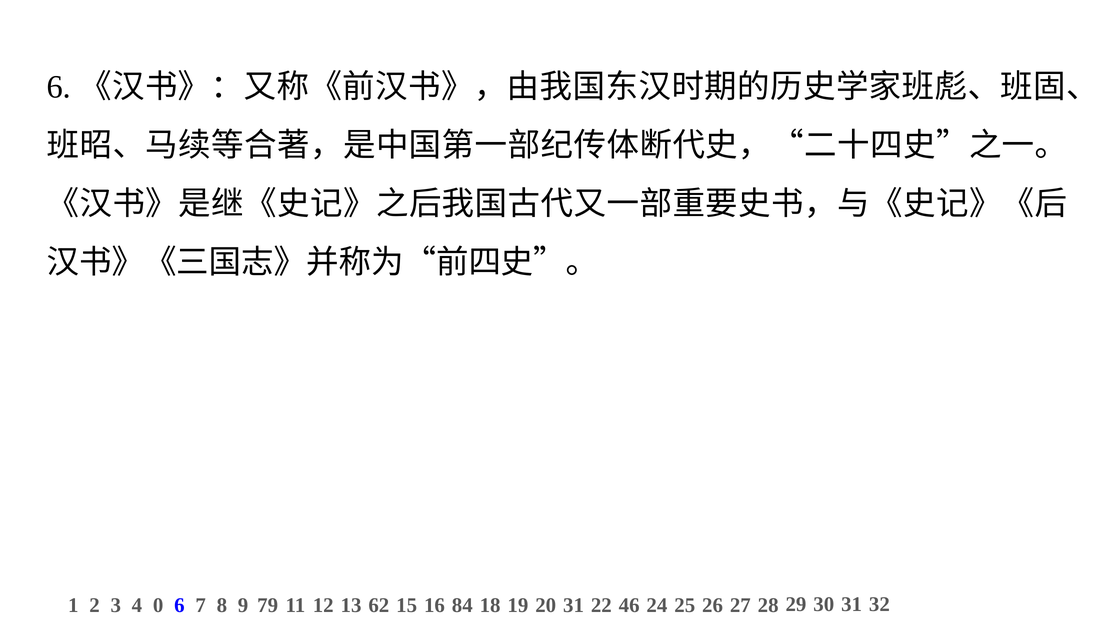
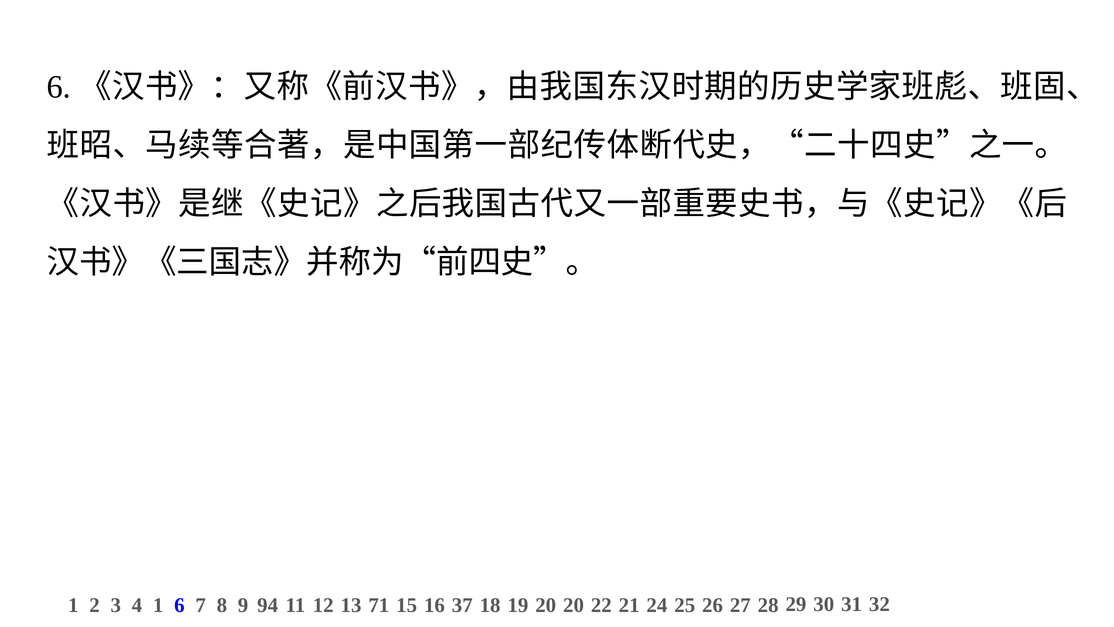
4 0: 0 -> 1 (158, 605)
79: 79 -> 94 (268, 605)
62: 62 -> 71 (379, 605)
84: 84 -> 37 (462, 605)
20 31: 31 -> 20 (574, 605)
46: 46 -> 21 (629, 605)
